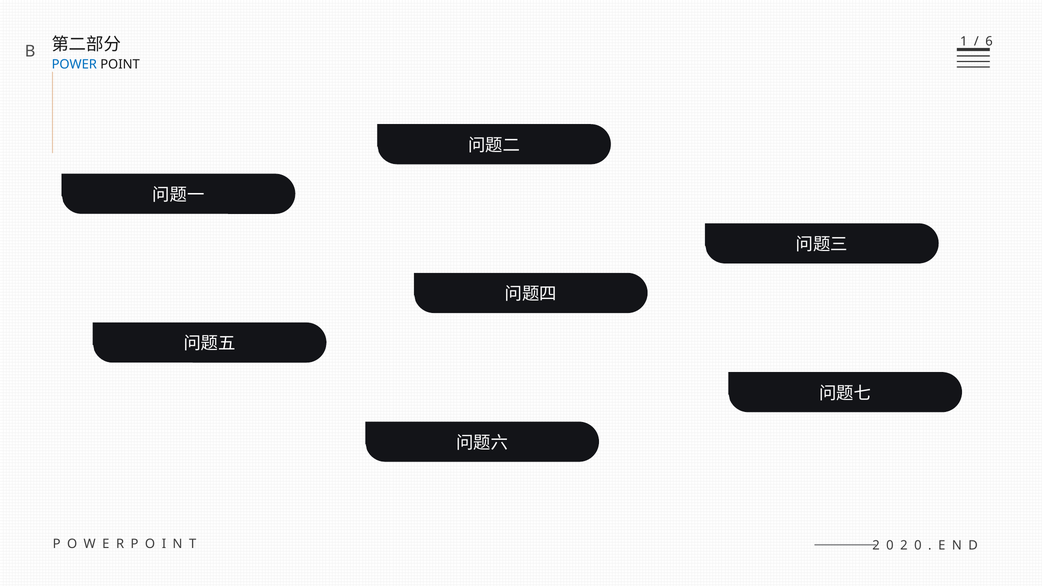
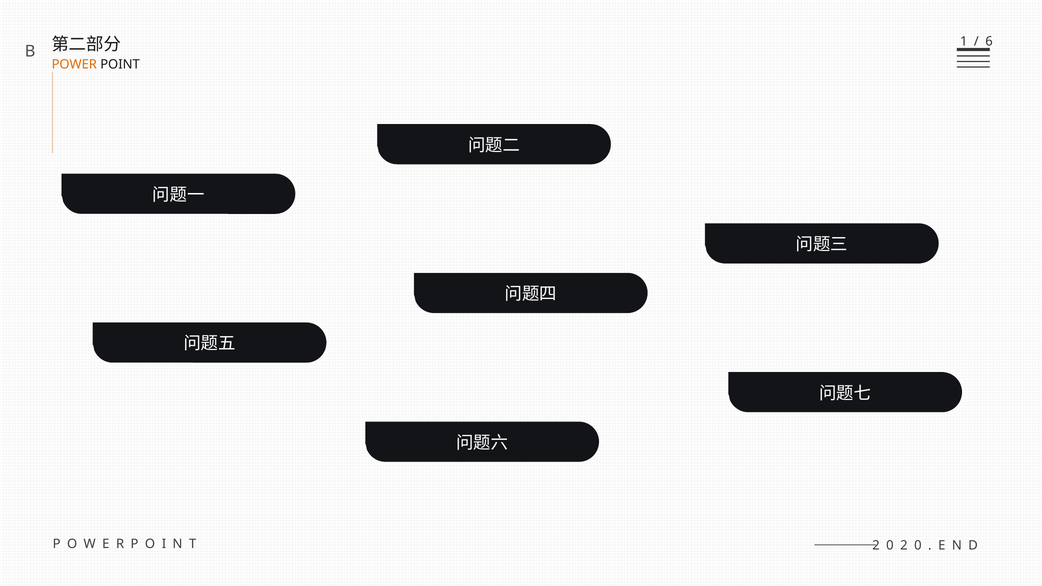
POWER colour: blue -> orange (74, 64)
